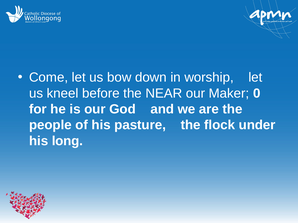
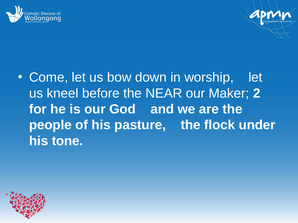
0: 0 -> 2 (257, 93)
long: long -> tone (67, 141)
